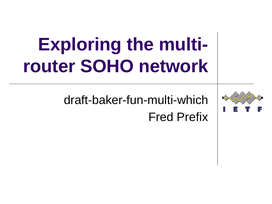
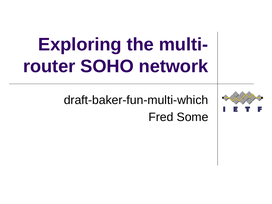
Prefix: Prefix -> Some (193, 117)
